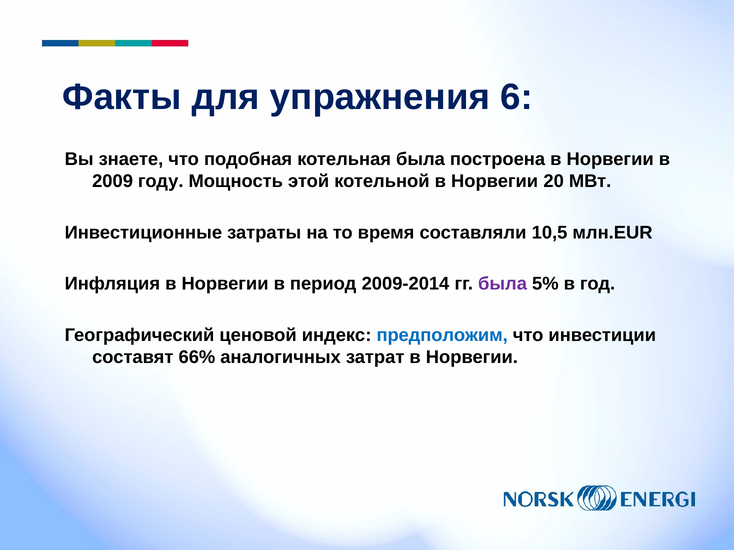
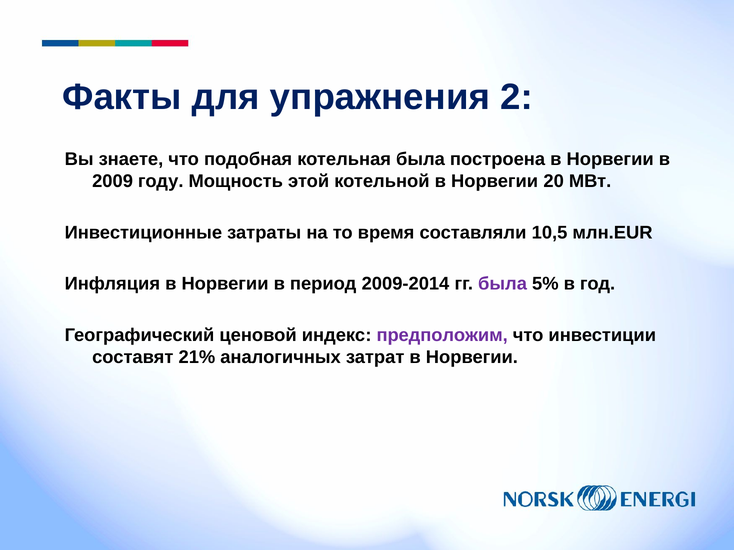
6: 6 -> 2 (517, 97)
предположим colour: blue -> purple (442, 335)
66%: 66% -> 21% (197, 358)
